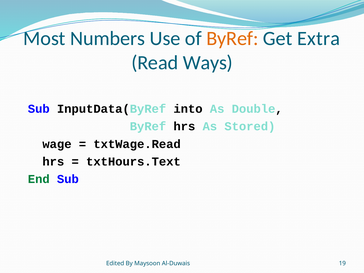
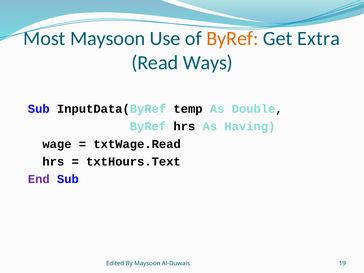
Most Numbers: Numbers -> Maysoon (108, 39)
into: into -> temp (188, 109)
Stored: Stored -> Having (250, 126)
End colour: green -> purple (39, 179)
